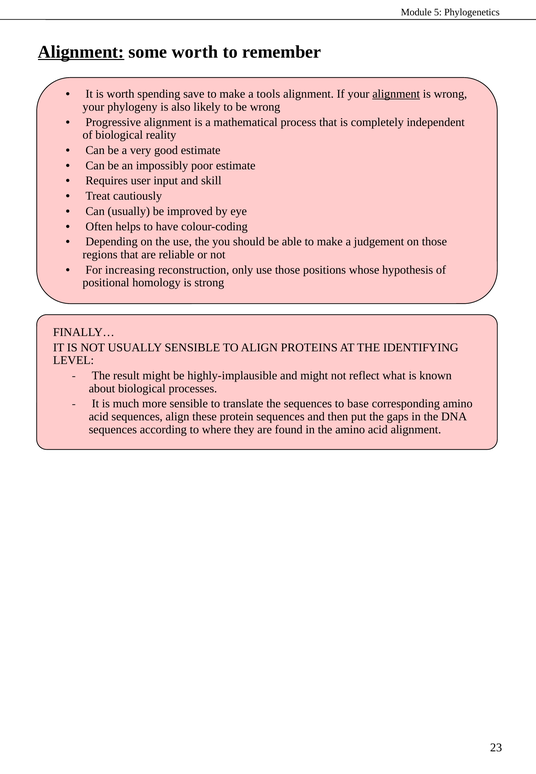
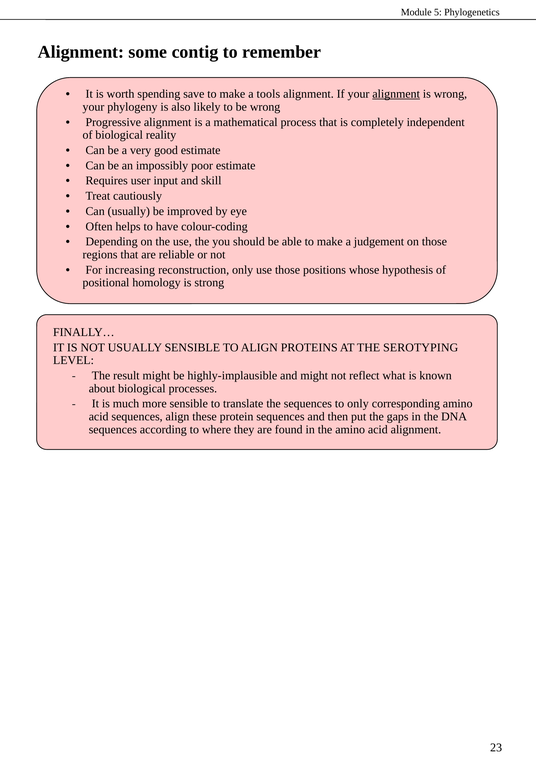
Alignment underline: present -> none (81, 52)
some worth: worth -> contig (195, 52)
IDENTIFYING: IDENTIFYING -> SEROTYPING (421, 348)
to base: base -> only (358, 404)
